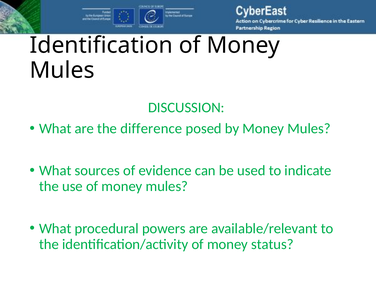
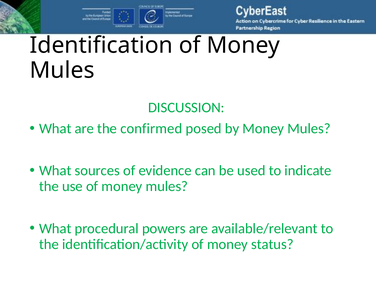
difference: difference -> confirmed (151, 129)
